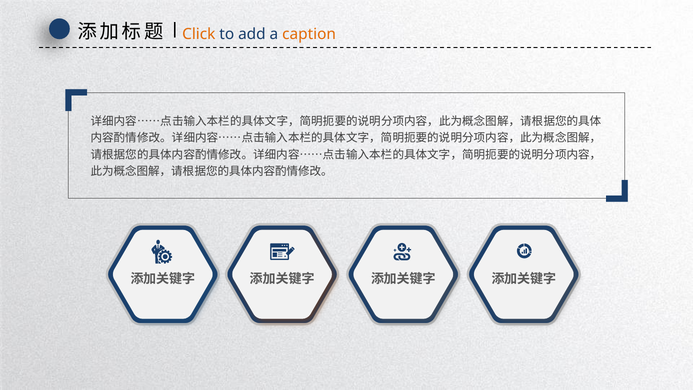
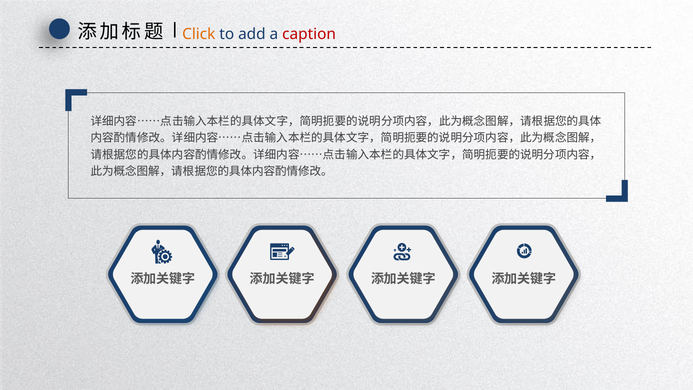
caption colour: orange -> red (309, 34)
